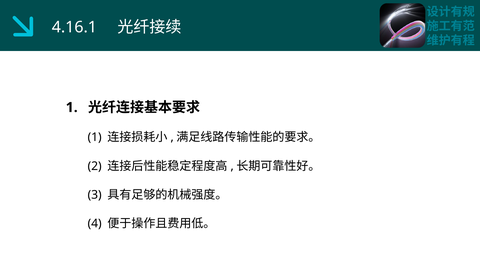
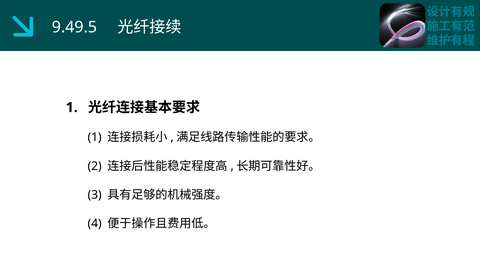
4.16.1: 4.16.1 -> 9.49.5 (74, 27)
